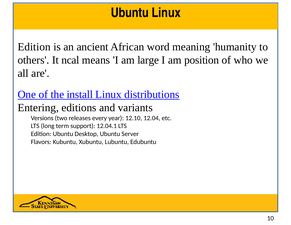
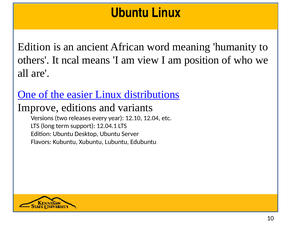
large: large -> view (148, 60)
install: install -> easier (80, 94)
Entering: Entering -> Improve (38, 108)
